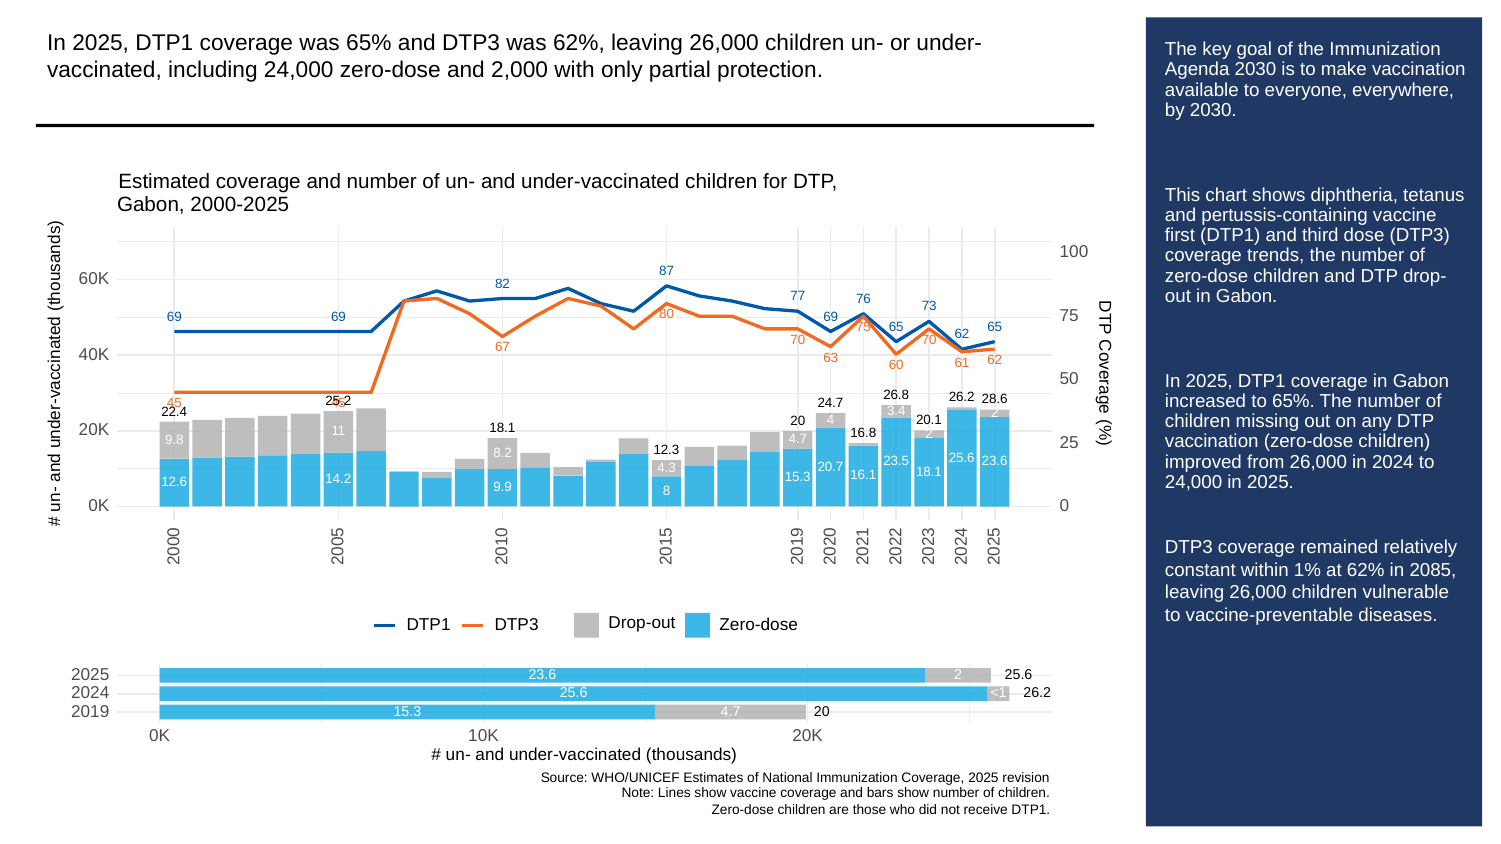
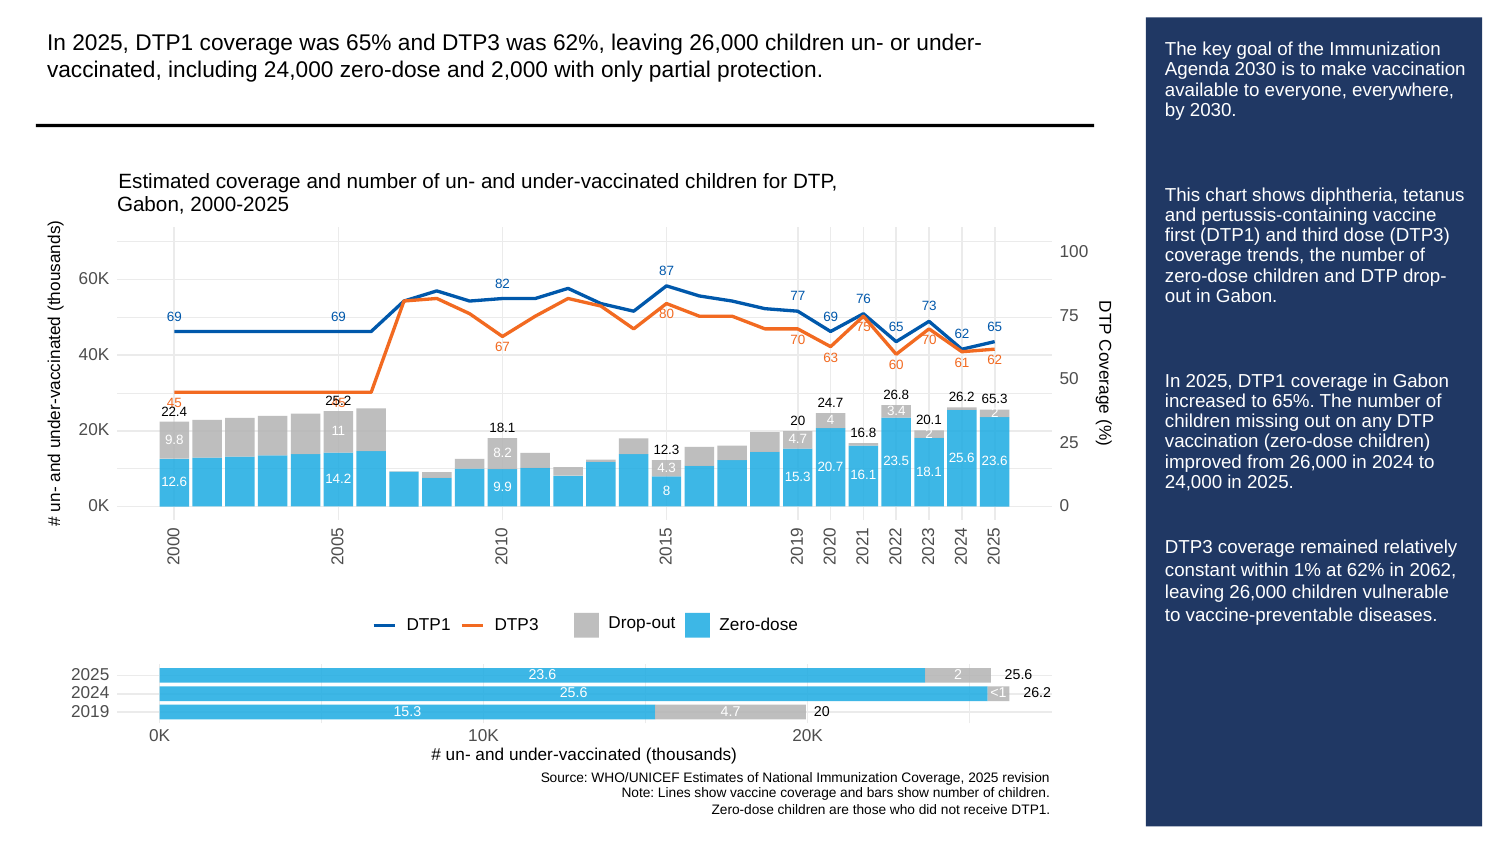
28.6: 28.6 -> 65.3 (995, 400)
2085: 2085 -> 2062 (1433, 570)
